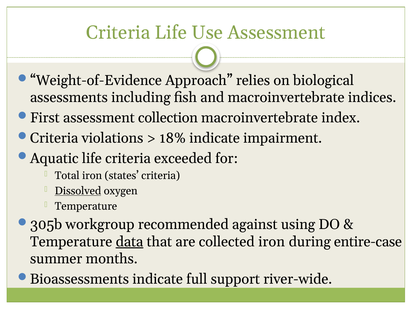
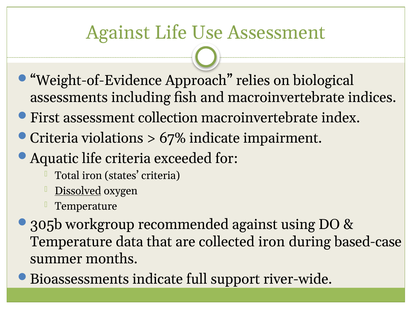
Criteria: Criteria -> Against (118, 32)
18%: 18% -> 67% (173, 138)
data underline: present -> none (129, 242)
entire-case: entire-case -> based-case (368, 242)
